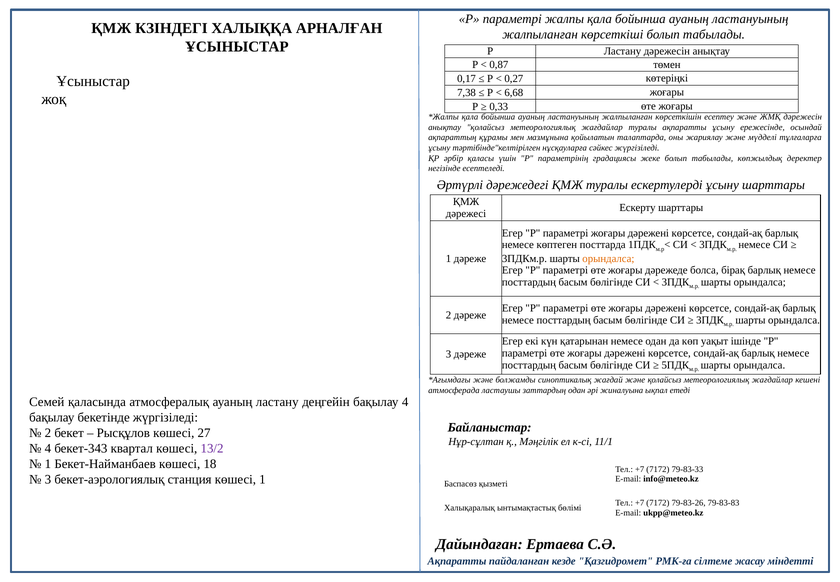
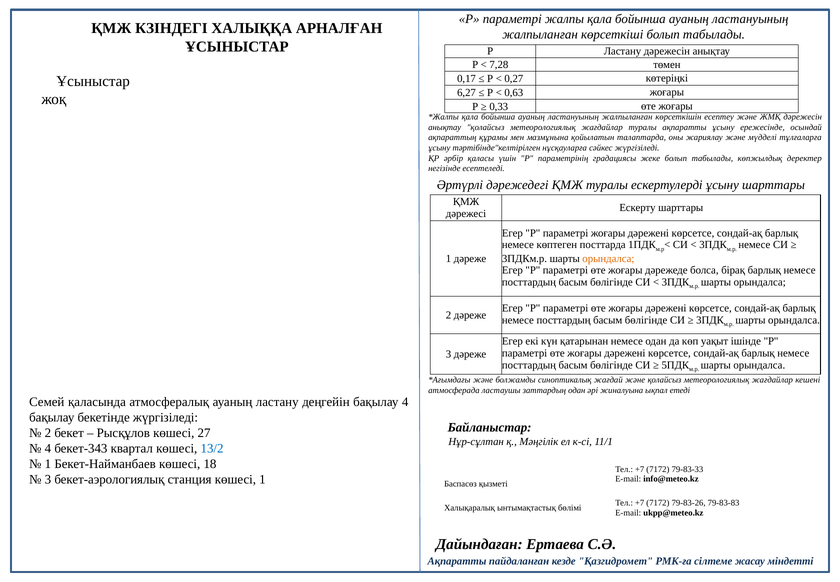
0,87: 0,87 -> 7,28 (499, 65)
7,38: 7,38 -> 6,27 (467, 93)
6,68: 6,68 -> 0,63 (514, 93)
13/2 colour: purple -> blue (212, 448)
